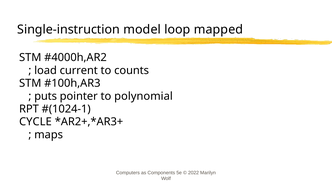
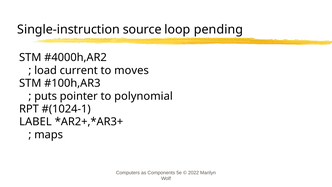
model: model -> source (142, 29)
mapped: mapped -> pending (218, 29)
counts: counts -> moves (132, 70)
CYCLE: CYCLE -> LABEL (35, 122)
